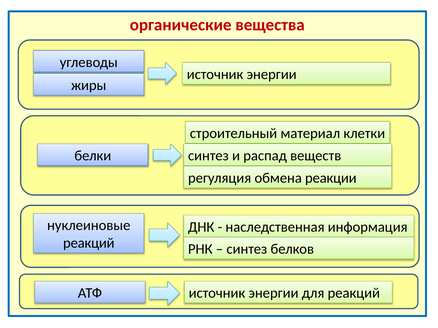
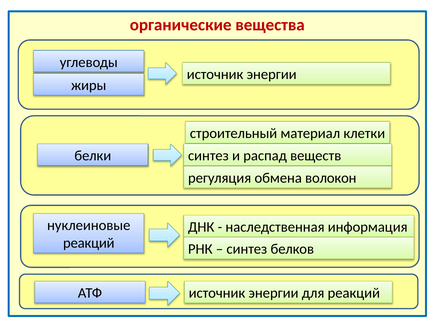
реакции: реакции -> волокон (331, 178)
